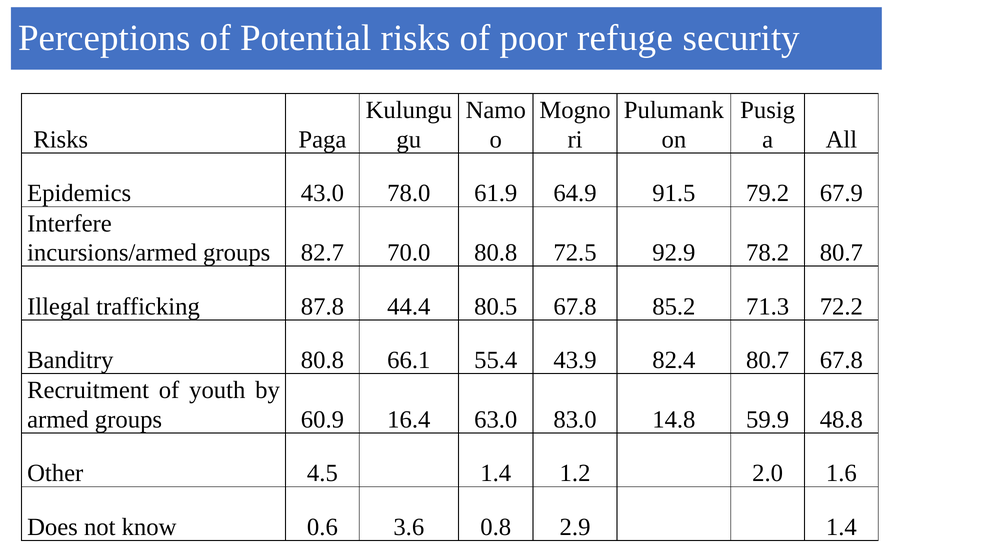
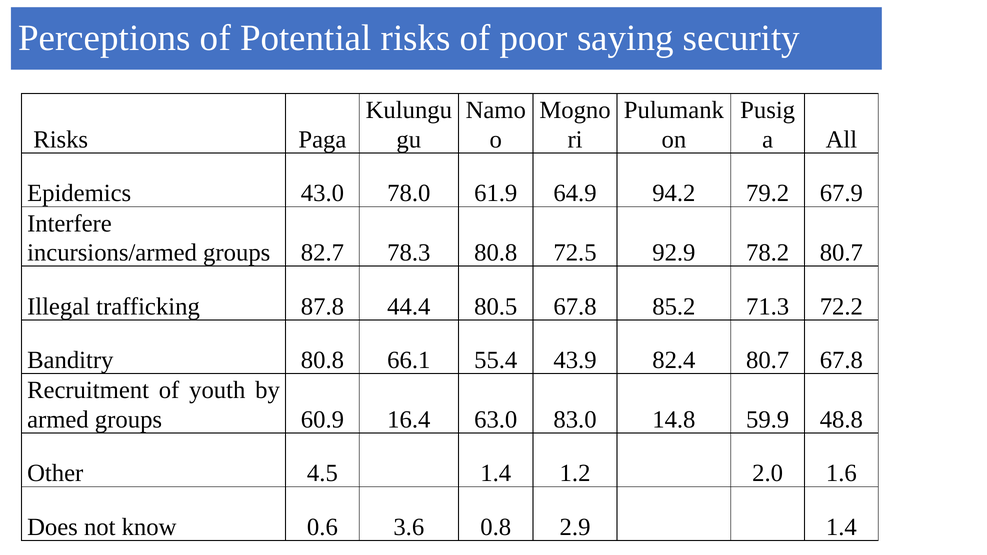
refuge: refuge -> saying (625, 38)
91.5: 91.5 -> 94.2 (674, 193)
70.0: 70.0 -> 78.3 (409, 253)
